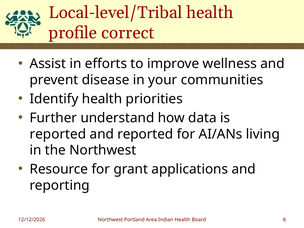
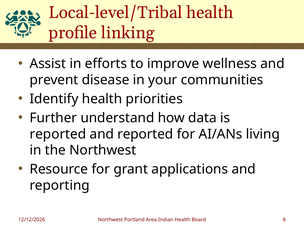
correct: correct -> linking (128, 33)
